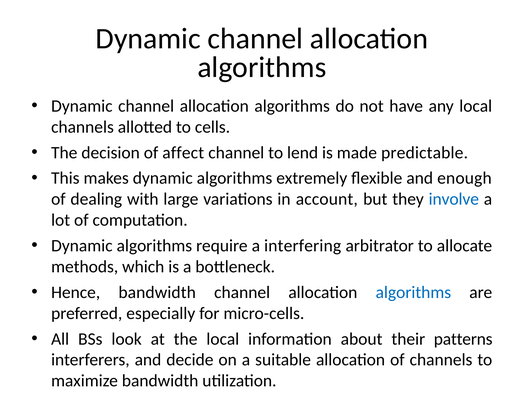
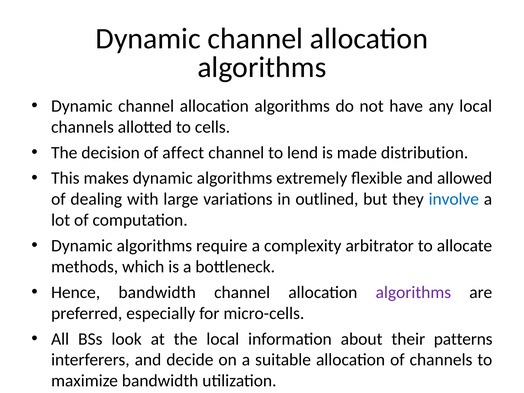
predictable: predictable -> distribution (425, 153)
enough: enough -> allowed (465, 178)
account: account -> outlined (327, 199)
interfering: interfering -> complexity (303, 246)
algorithms colour: blue -> purple (413, 292)
